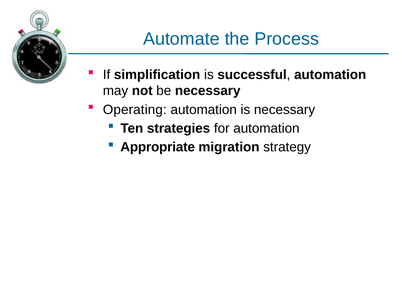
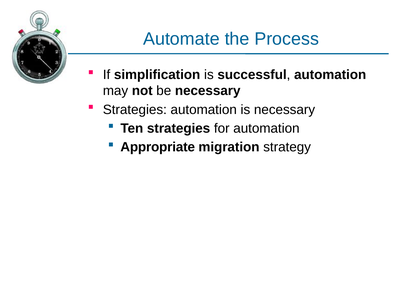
Operating: Operating -> Strategies (135, 109)
